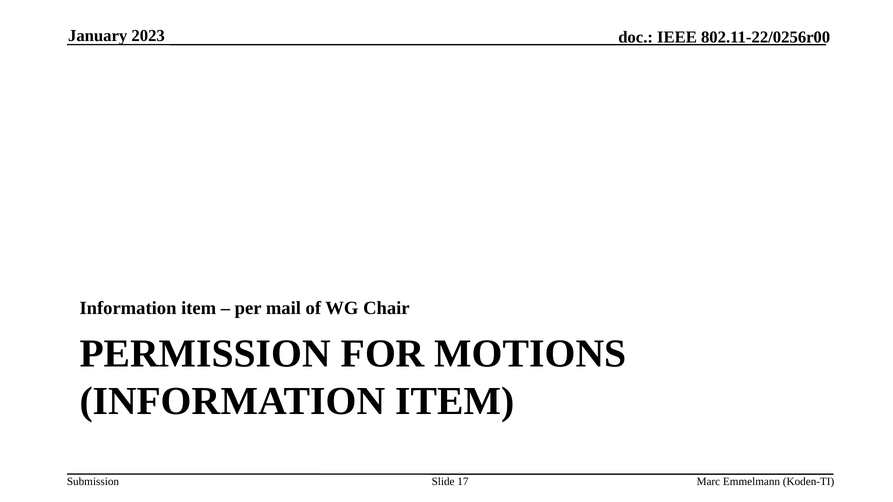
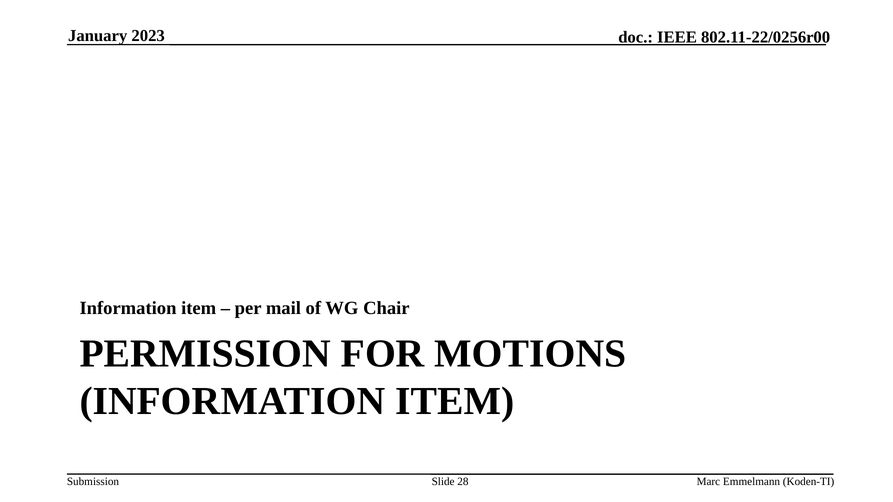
17: 17 -> 28 (463, 482)
